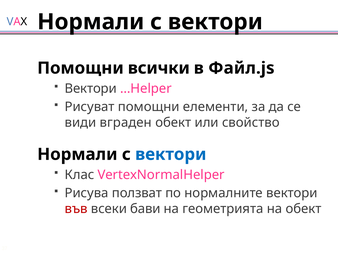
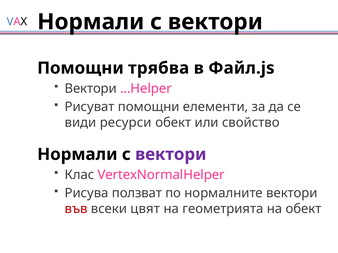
всички: всички -> трябва (159, 68)
вграден: вграден -> ресурси (126, 123)
вектори colour: blue -> purple (171, 155)
бави: бави -> цвят (145, 209)
